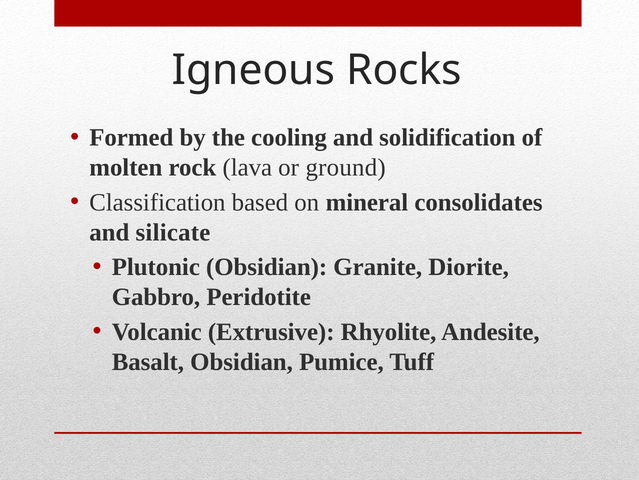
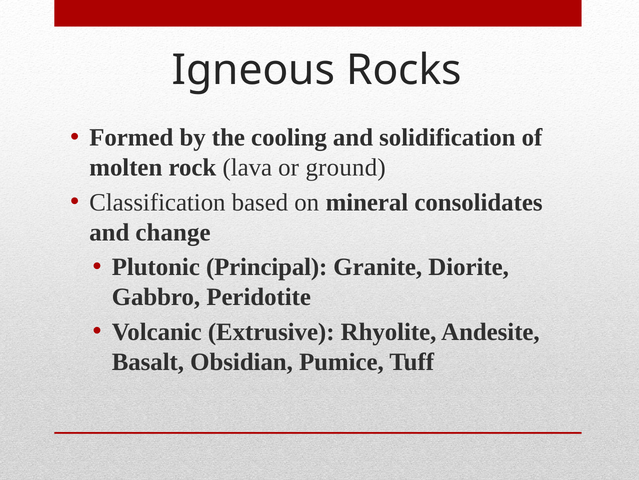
silicate: silicate -> change (173, 232)
Plutonic Obsidian: Obsidian -> Principal (267, 267)
